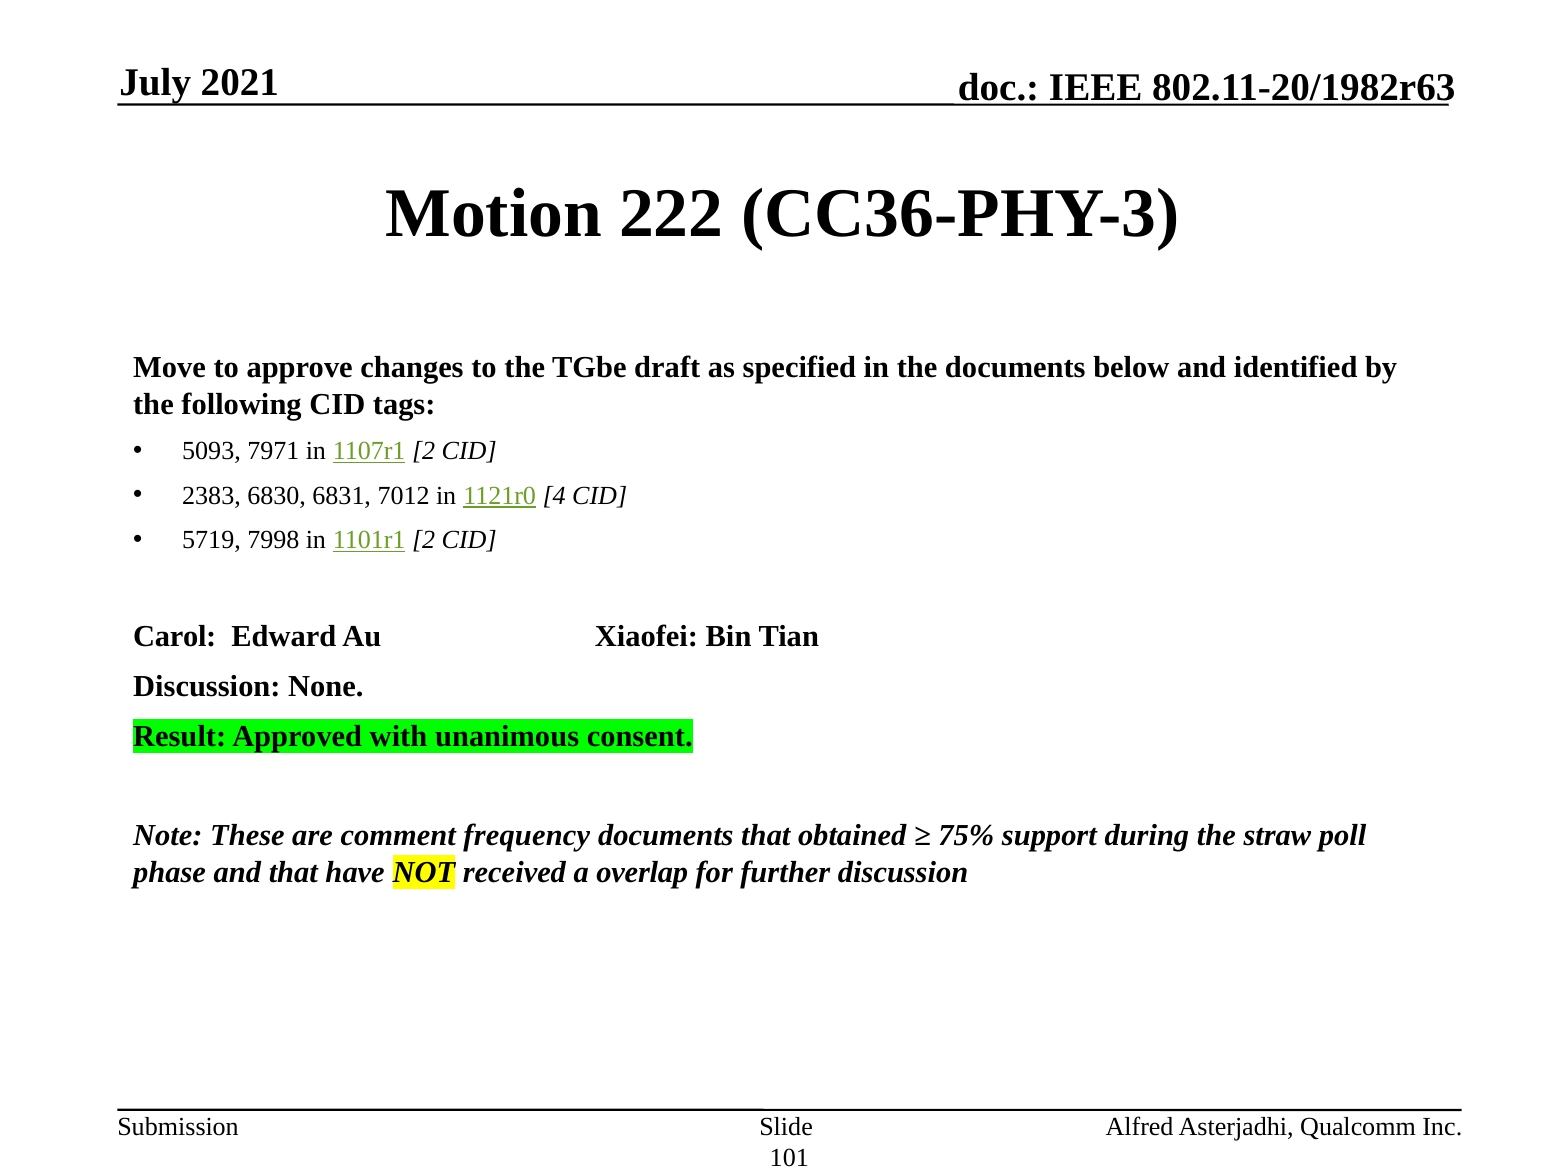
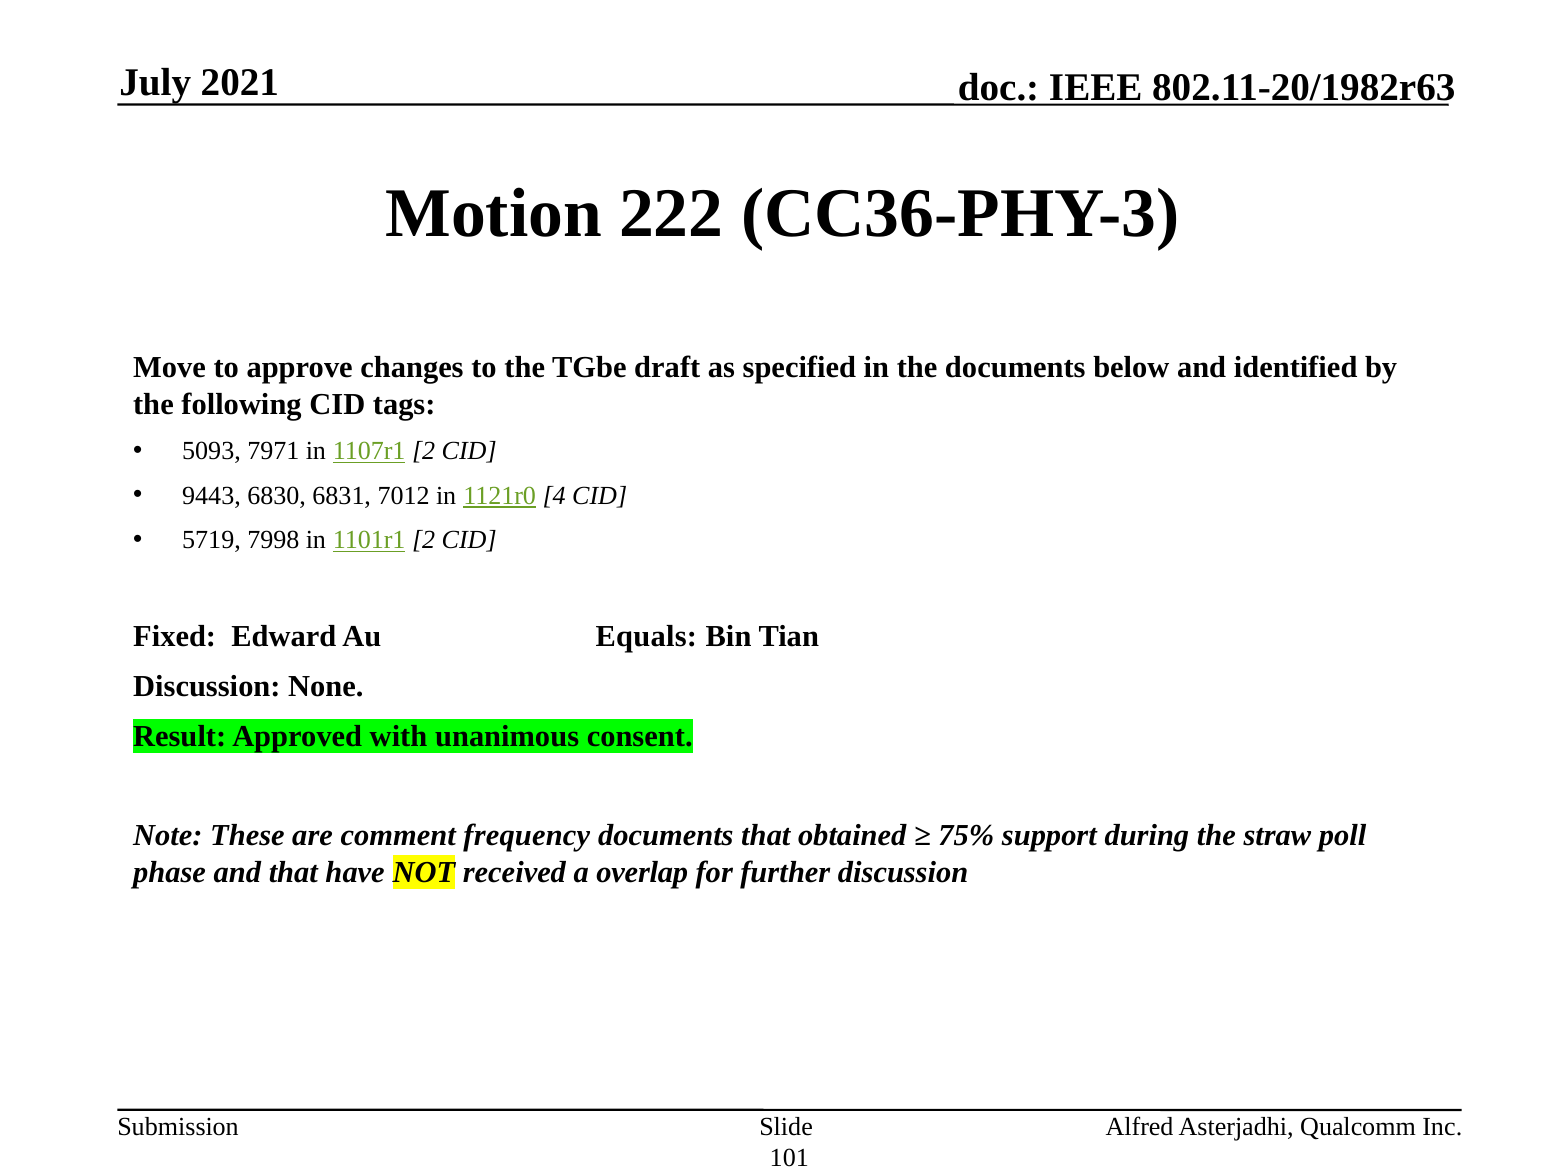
2383: 2383 -> 9443 (212, 495)
Carol: Carol -> Fixed (175, 637)
Xiaofei: Xiaofei -> Equals (646, 637)
